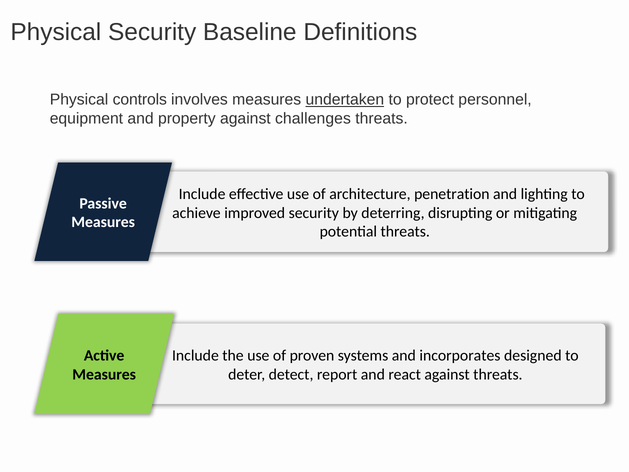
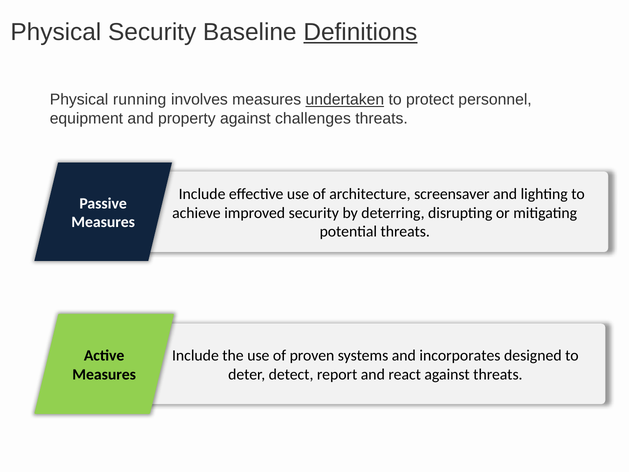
Definitions underline: none -> present (360, 32)
controls: controls -> running (140, 100)
penetration: penetration -> screensaver (452, 194)
